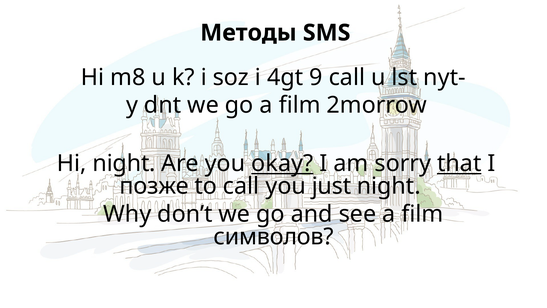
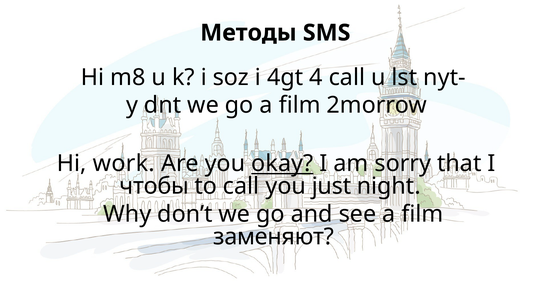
9: 9 -> 4 (316, 77)
Hi night: night -> work (124, 163)
that underline: present -> none (459, 163)
позже: позже -> чтобы (154, 186)
символов: символов -> заменяют (274, 237)
